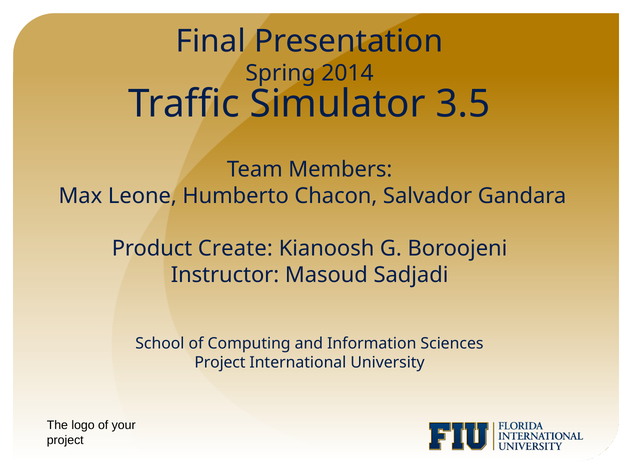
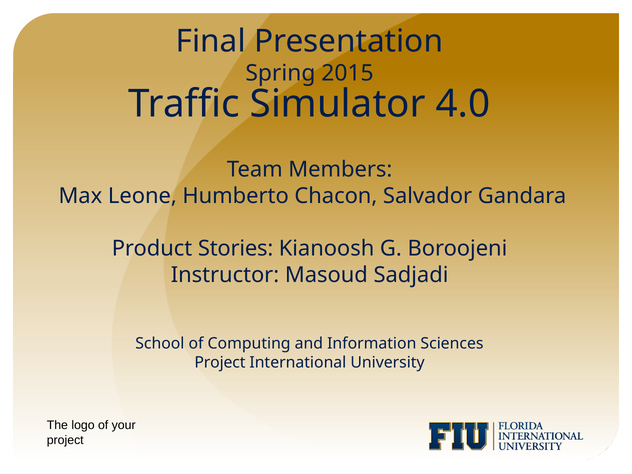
2014: 2014 -> 2015 (347, 73)
3.5: 3.5 -> 4.0 (463, 104)
Create: Create -> Stories (236, 249)
